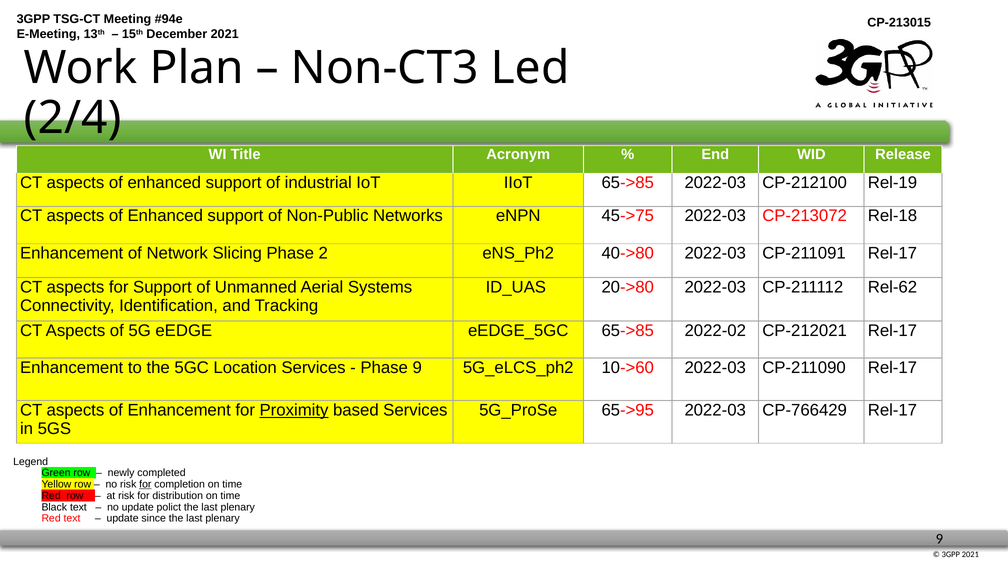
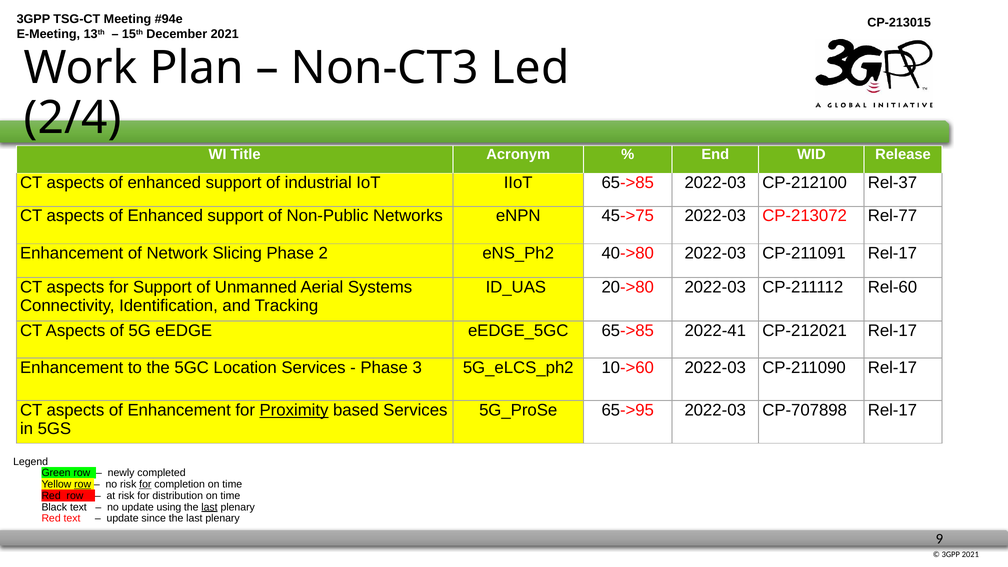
Rel-19: Rel-19 -> Rel-37 (892, 183)
Rel-18: Rel-18 -> Rel-77 (892, 216)
Rel-62: Rel-62 -> Rel-60 (892, 287)
2022-02: 2022-02 -> 2022-41 (715, 330)
Phase 9: 9 -> 3 (417, 368)
CP-766429: CP-766429 -> CP-707898 (805, 410)
row underline: none -> present (83, 484)
polict: polict -> using (169, 507)
last underline: none -> present (209, 507)
